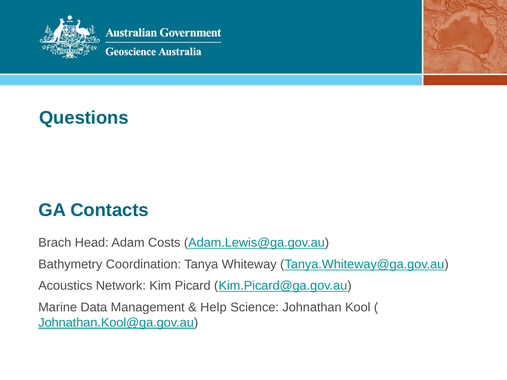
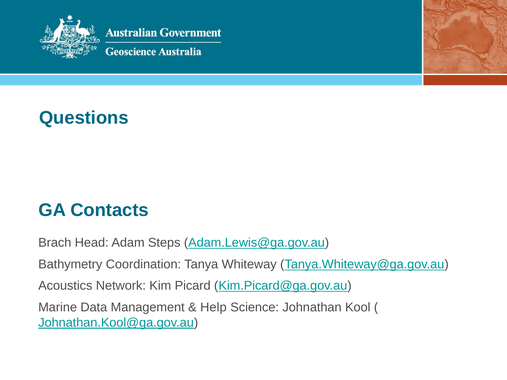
Costs: Costs -> Steps (164, 243)
